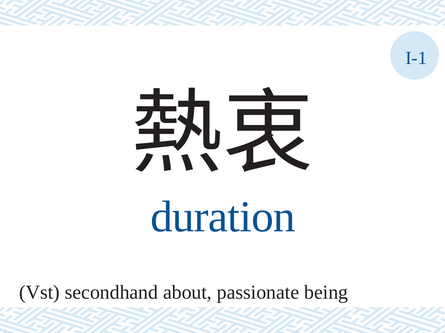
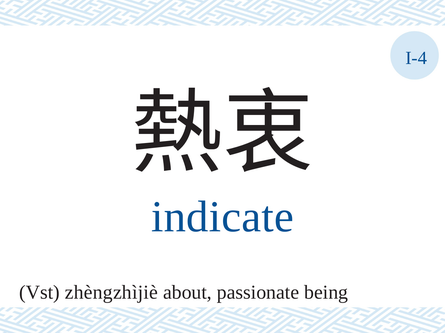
I-1: I-1 -> I-4 (416, 58)
duration: duration -> indicate (222, 217)
secondhand: secondhand -> zhèngzhìjiè (111, 293)
